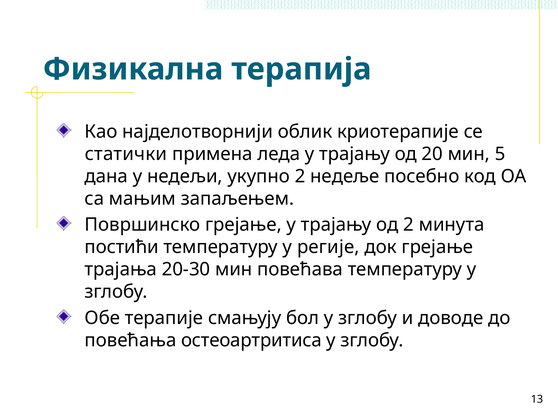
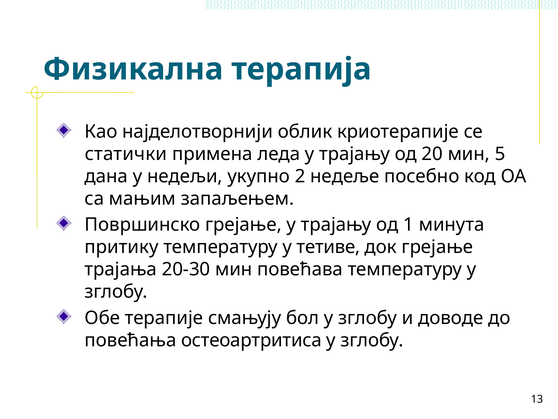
од 2: 2 -> 1 (409, 225)
постићи: постићи -> притику (122, 247)
регије: регије -> тетиве (328, 247)
